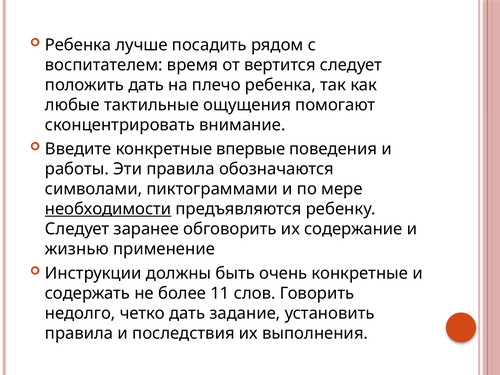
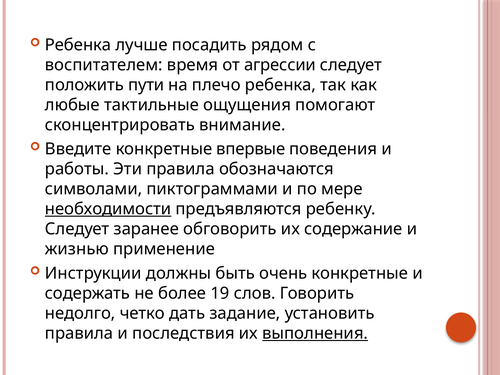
вертится: вертится -> агрессии (280, 65)
положить дать: дать -> пути (146, 85)
11: 11 -> 19 (220, 293)
выполнения underline: none -> present (315, 333)
